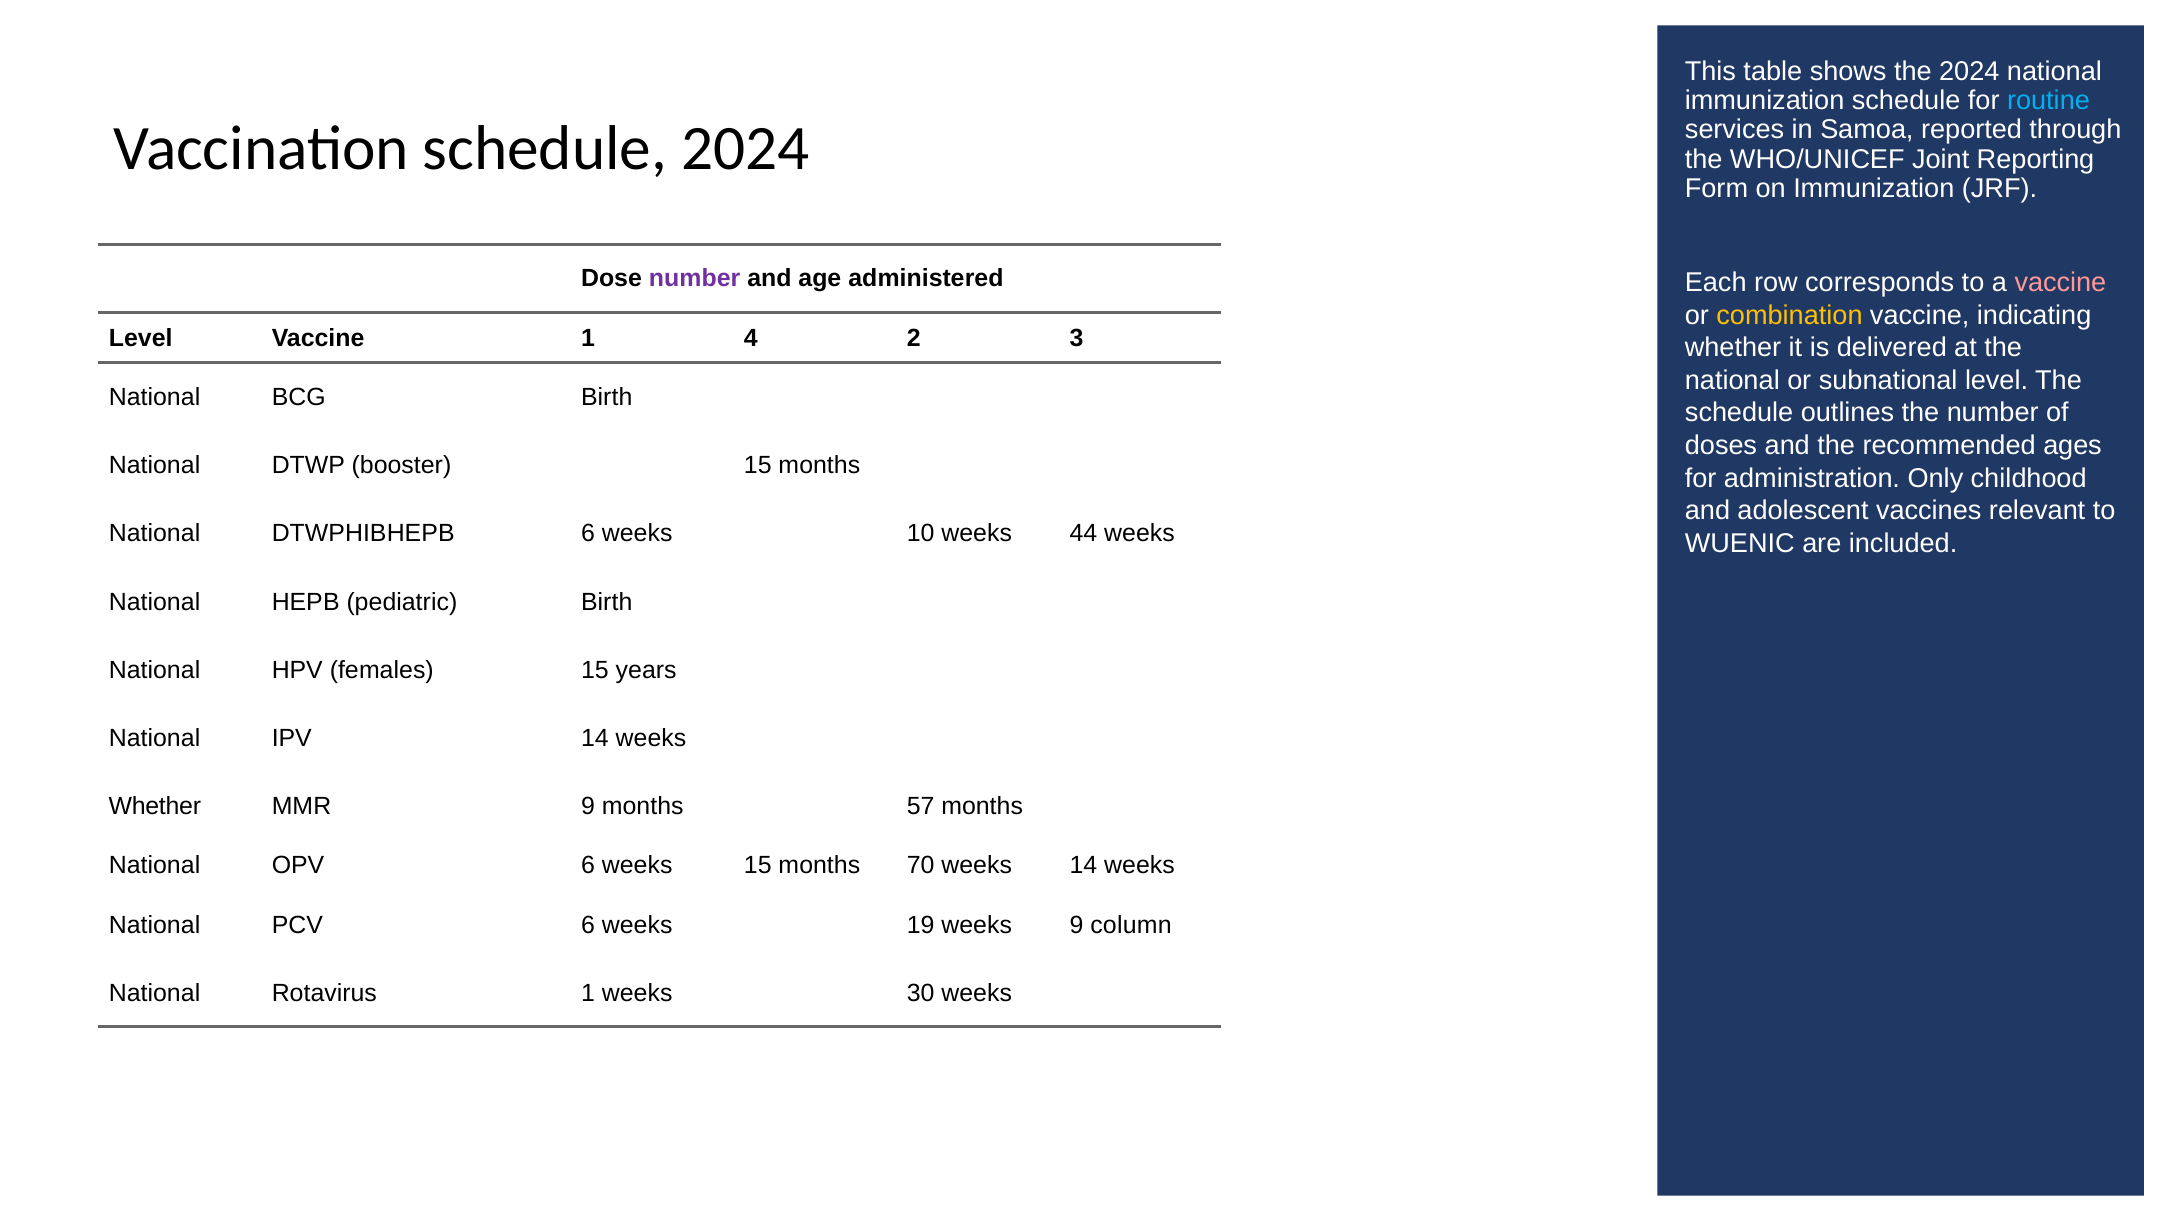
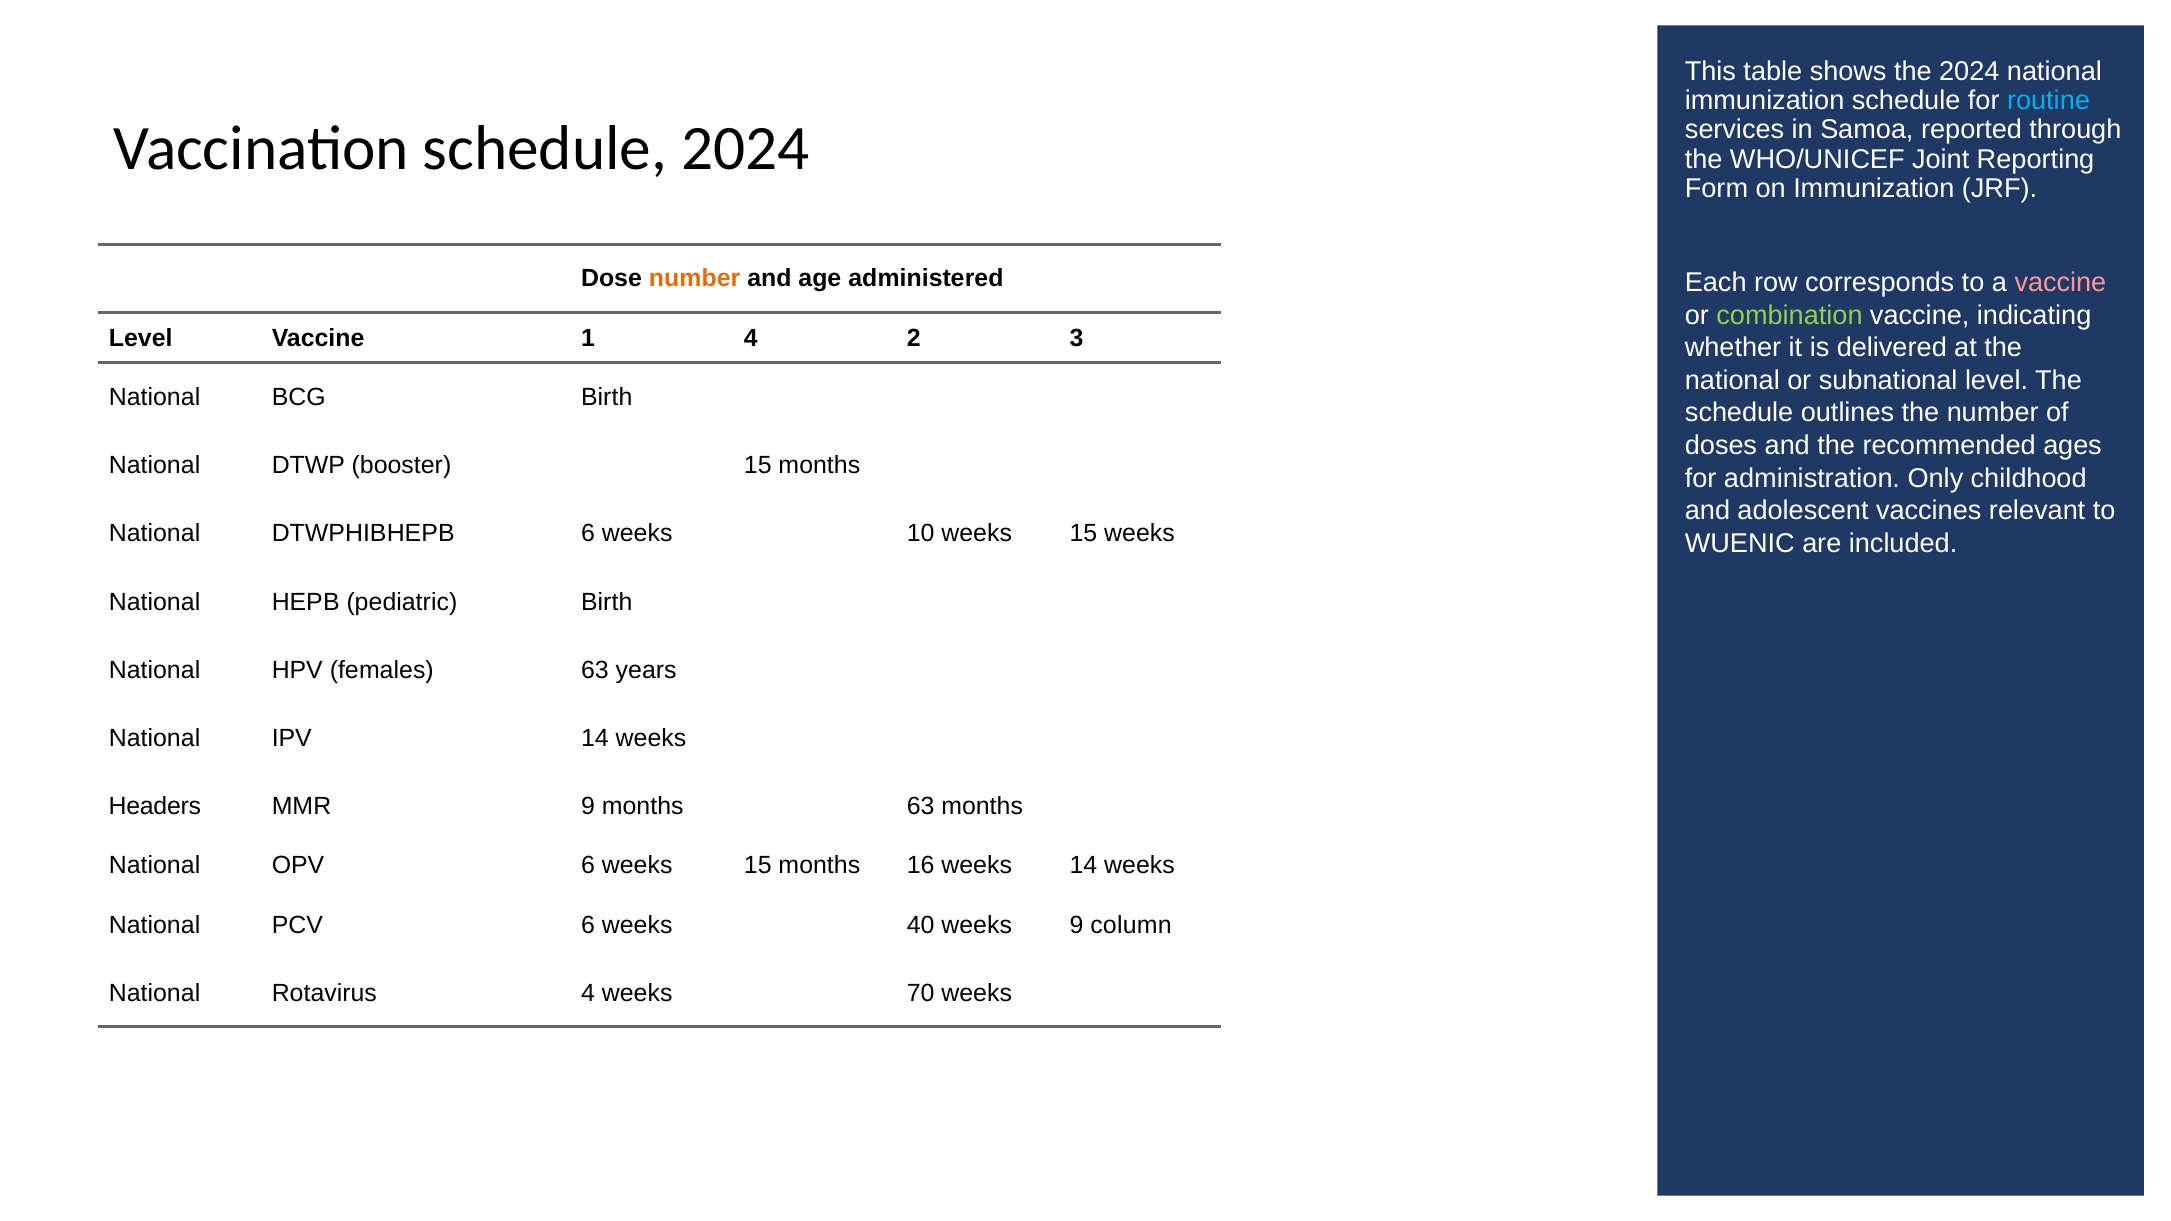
number colour: purple -> orange (695, 279)
combination colour: yellow -> light green (1789, 315)
10 weeks 44: 44 -> 15 (1083, 534)
females 15: 15 -> 63 (595, 670)
Whether: Whether -> Headers (155, 807)
months 57: 57 -> 63 (921, 807)
70: 70 -> 16 (921, 866)
19: 19 -> 40 (921, 925)
Rotavirus 1: 1 -> 4 (588, 993)
30: 30 -> 70 (921, 993)
